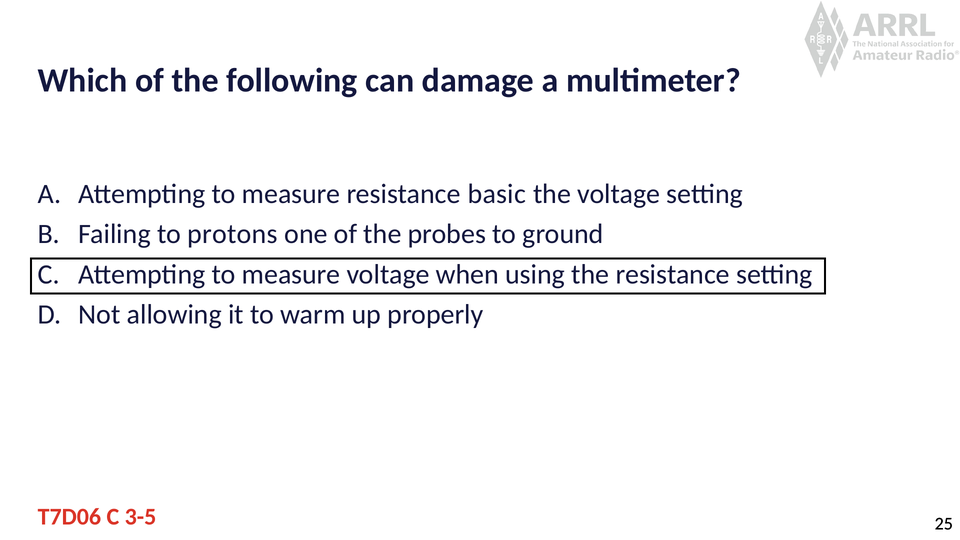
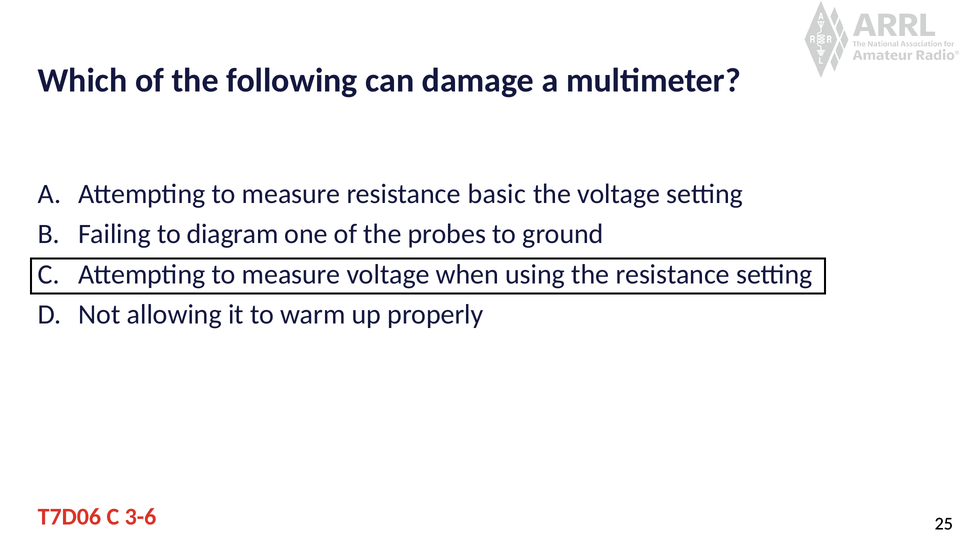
protons: protons -> diagram (233, 234)
3-5: 3-5 -> 3-6 (140, 517)
